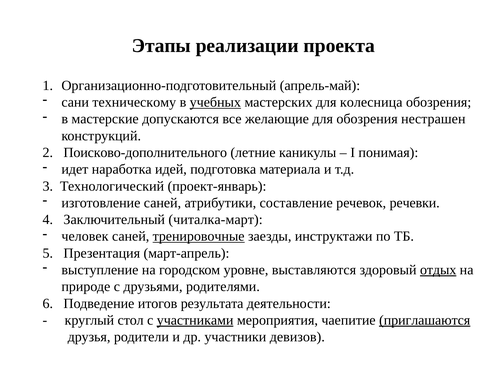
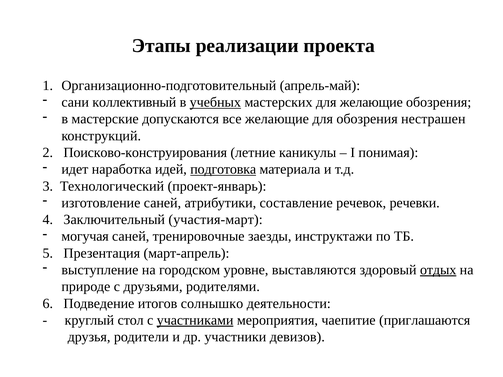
техническому: техническому -> коллективный (134, 102)
для колесница: колесница -> желающие (371, 102)
Поисково-дополнительного: Поисково-дополнительного -> Поисково-конструирования (145, 153)
подготовка underline: none -> present (223, 169)
читалка-март: читалка-март -> участия-март (216, 220)
человек: человек -> могучая (85, 237)
тренировочные underline: present -> none (199, 237)
результата: результата -> солнышко (212, 304)
приглашаются underline: present -> none (425, 320)
